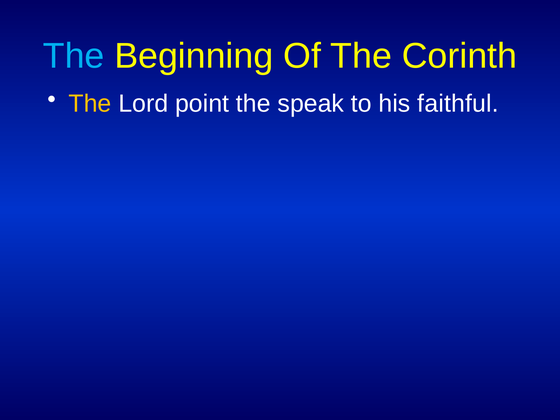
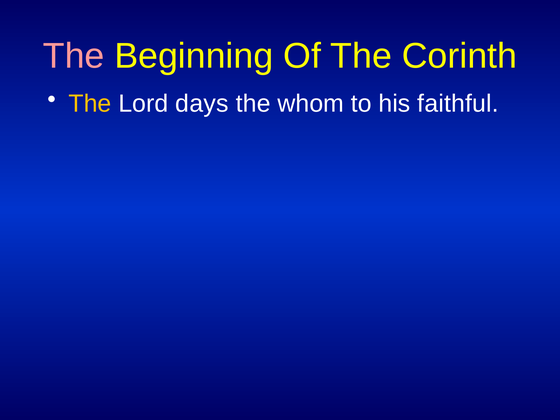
The colour: light blue -> pink (74, 56)
point: point -> days (202, 103)
speak: speak -> whom (311, 103)
